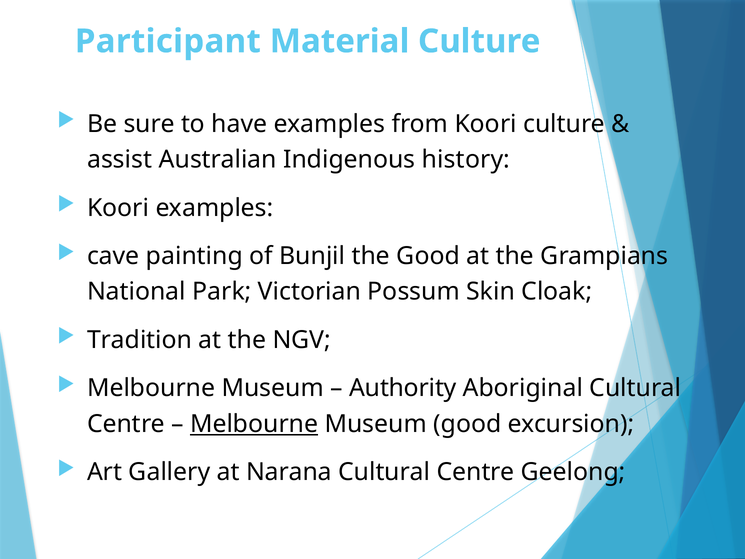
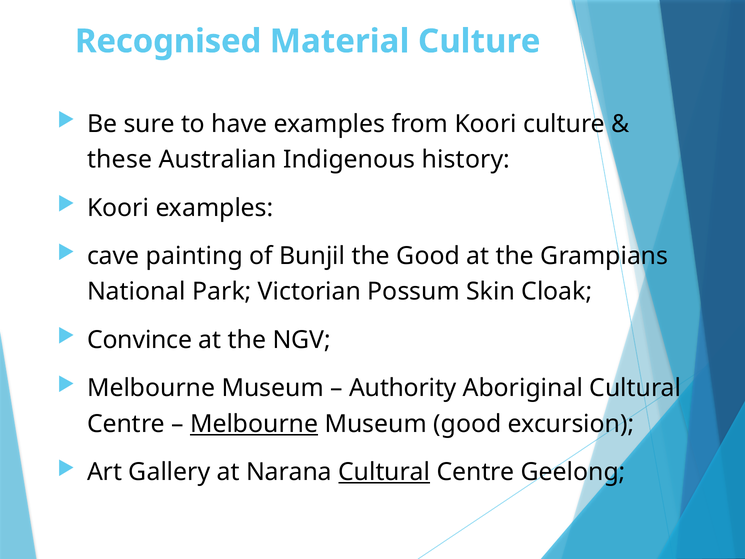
Participant: Participant -> Recognised (168, 41)
assist: assist -> these (120, 160)
Tradition: Tradition -> Convince (140, 340)
Cultural underline: none -> present (384, 472)
